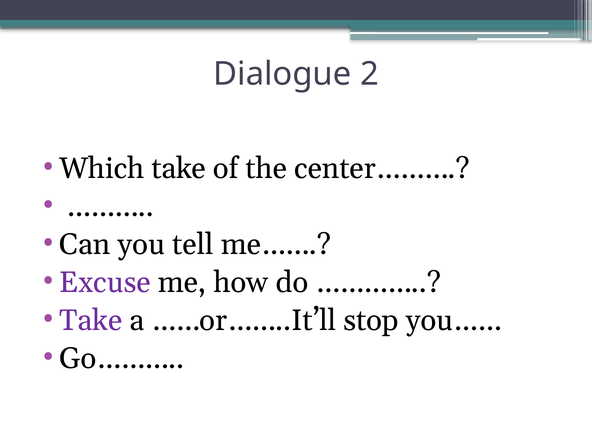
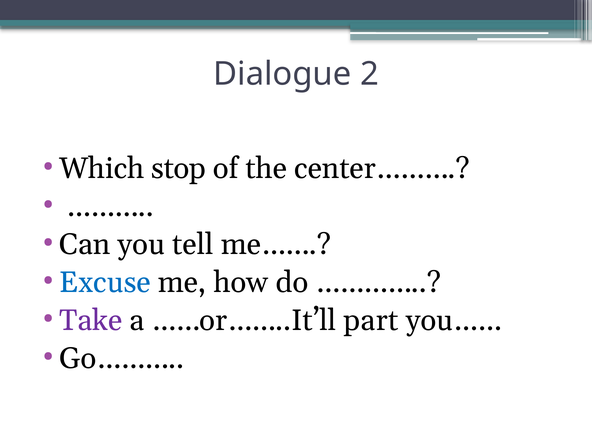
Which take: take -> stop (179, 168)
Excuse colour: purple -> blue (105, 282)
stop: stop -> part (371, 320)
